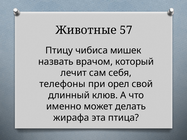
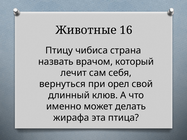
57: 57 -> 16 (126, 30)
мишек: мишек -> страна (126, 51)
телефоны: телефоны -> вернуться (62, 84)
